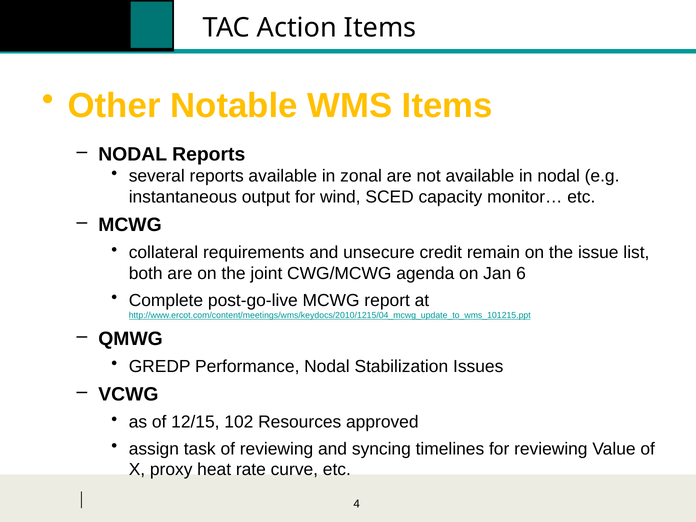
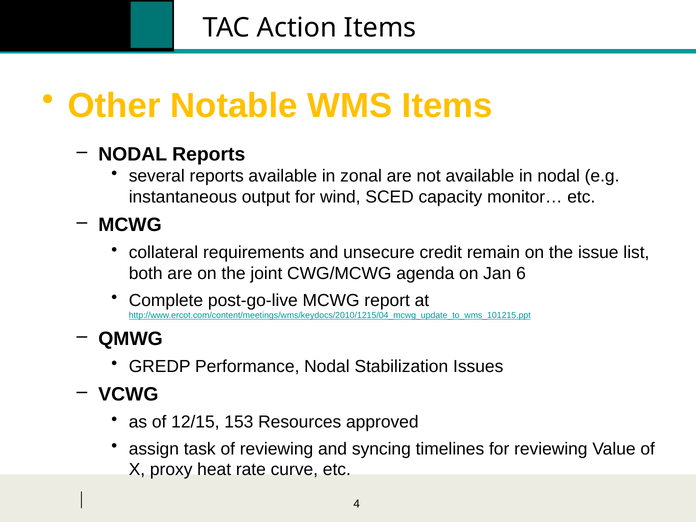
102: 102 -> 153 (239, 422)
